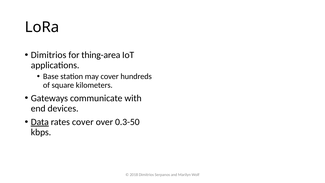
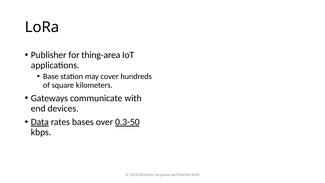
Dimitrios: Dimitrios -> Publisher (49, 55)
rates cover: cover -> bases (83, 122)
0.3-50 underline: none -> present (127, 122)
